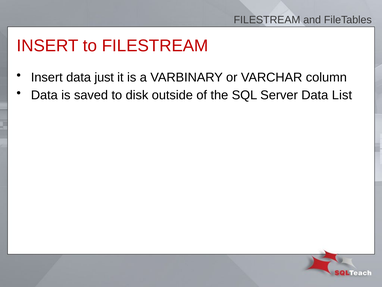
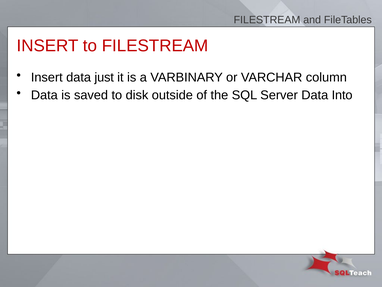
List: List -> Into (342, 95)
